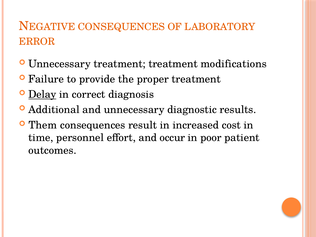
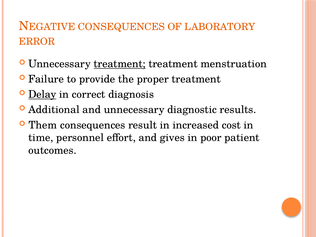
treatment underline: none -> present (120, 64)
modifications: modifications -> menstruation (234, 64)
occur: occur -> gives (172, 138)
